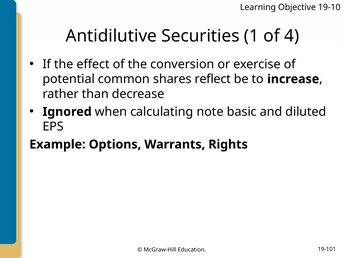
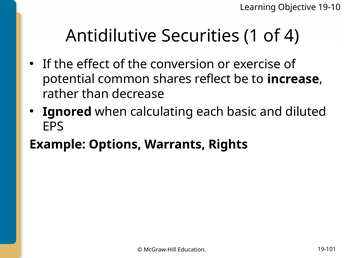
note: note -> each (210, 112)
